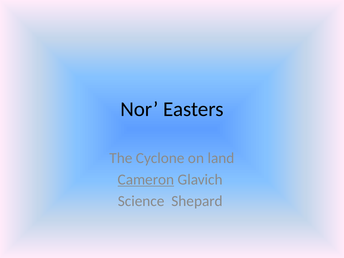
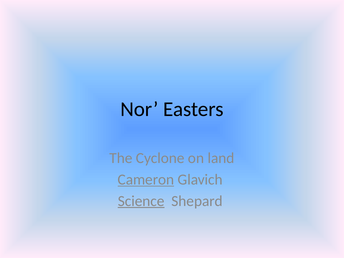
Science underline: none -> present (141, 201)
